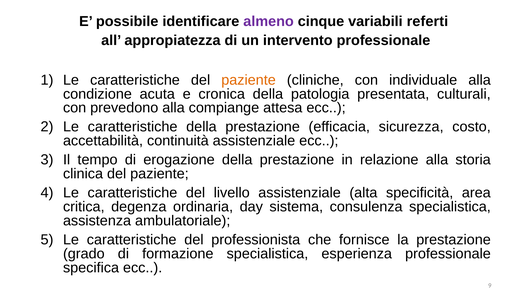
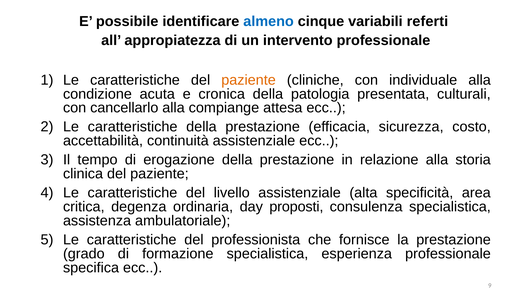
almeno colour: purple -> blue (269, 22)
prevedono: prevedono -> cancellarlo (124, 108)
sistema: sistema -> proposti (296, 207)
